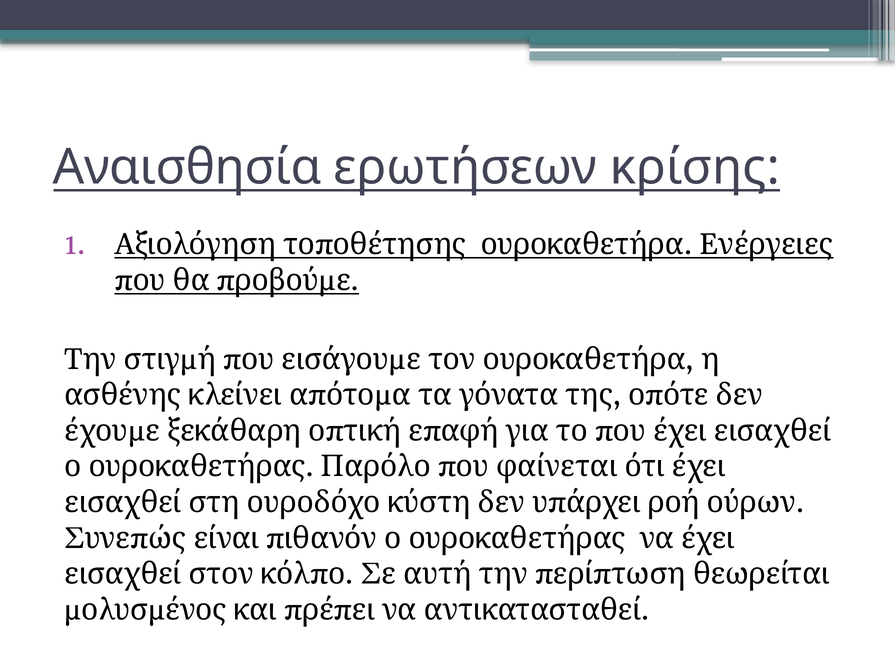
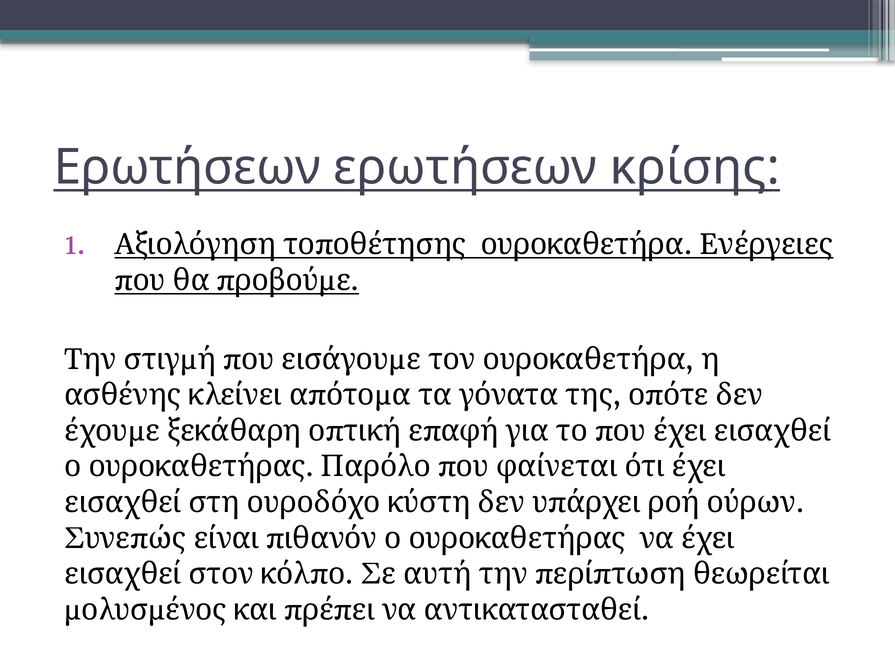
Αναισθησία: Αναισθησία -> Ερωτήσεων (187, 168)
